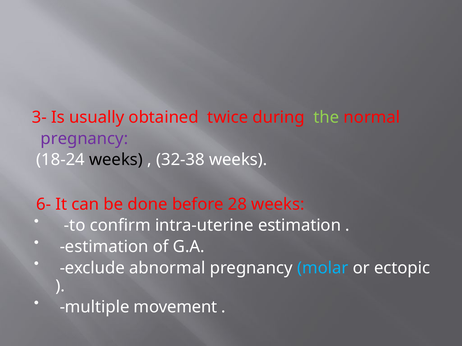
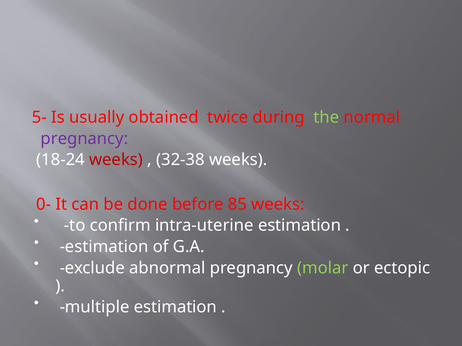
3-: 3- -> 5- (39, 118)
weeks colour: black -> red (116, 160)
6-: 6- -> 0- (44, 205)
28: 28 -> 85 (237, 205)
molar colour: light blue -> light green (323, 268)
multiple movement: movement -> estimation (175, 308)
